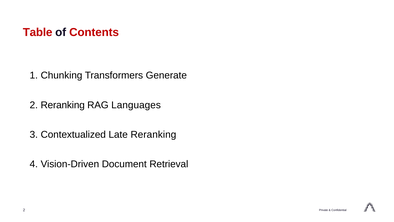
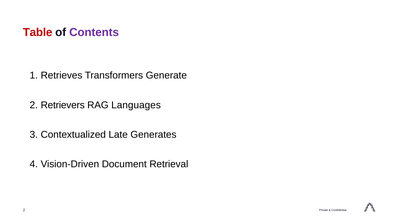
Contents colour: red -> purple (94, 32)
Chunking: Chunking -> Retrieves (62, 75)
2 Reranking: Reranking -> Retrievers (63, 105)
Late Reranking: Reranking -> Generates (153, 134)
